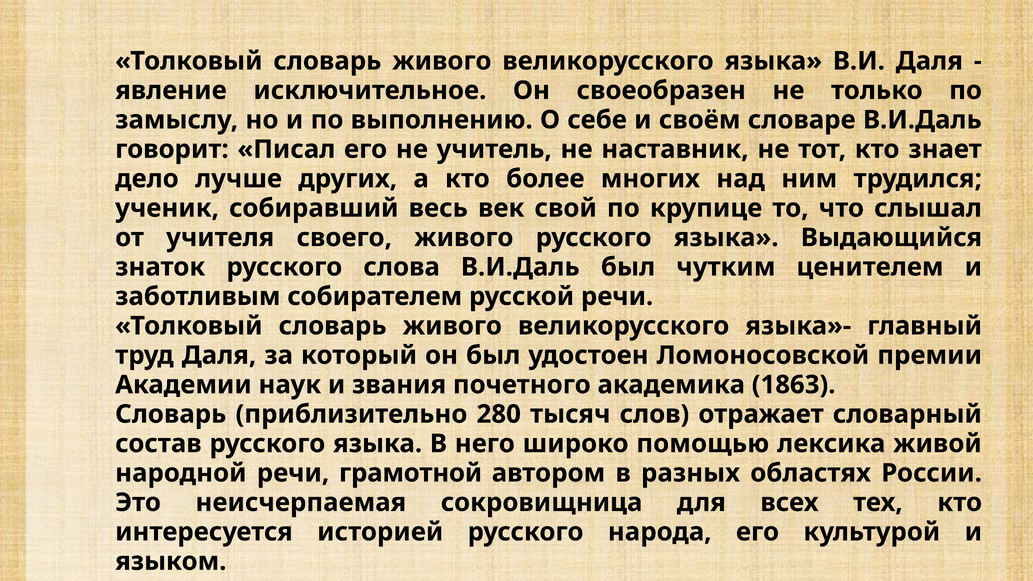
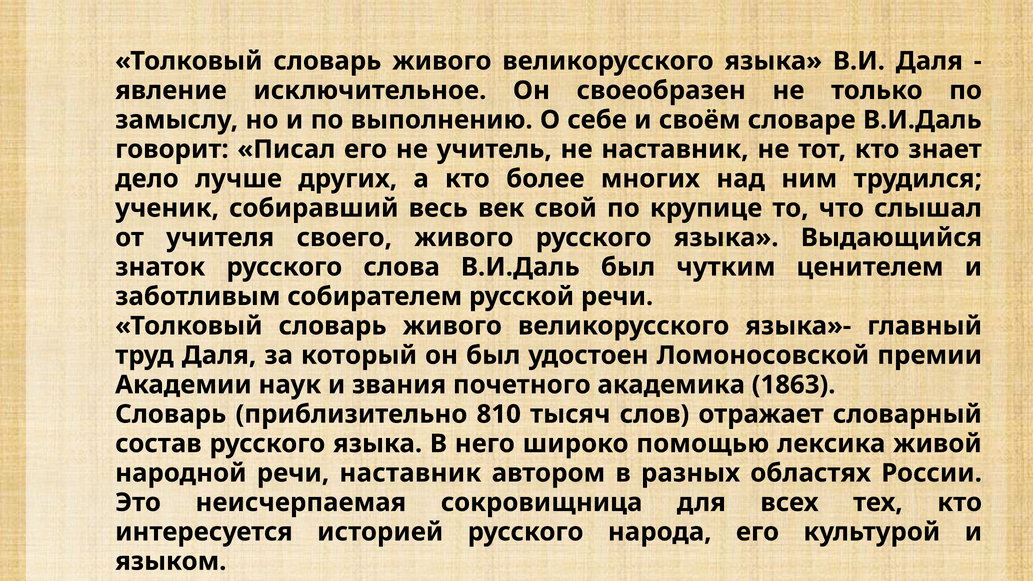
280: 280 -> 810 (499, 414)
речи грамотной: грамотной -> наставник (410, 473)
